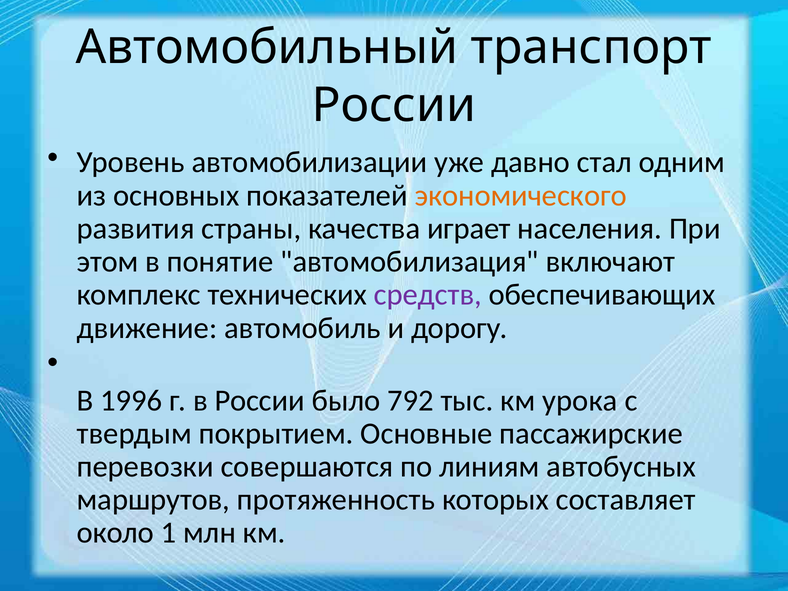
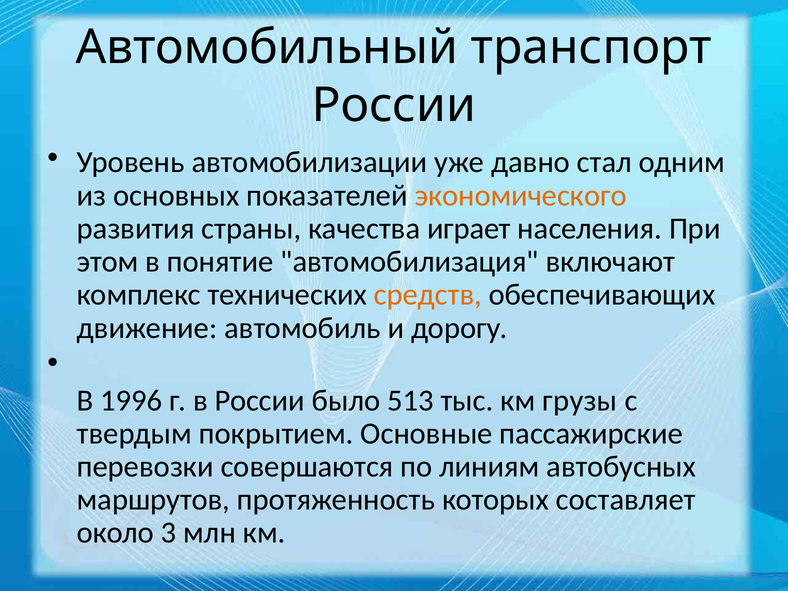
средств colour: purple -> orange (428, 295)
792: 792 -> 513 (410, 400)
урока: урока -> грузы (580, 400)
1: 1 -> 3 (169, 533)
